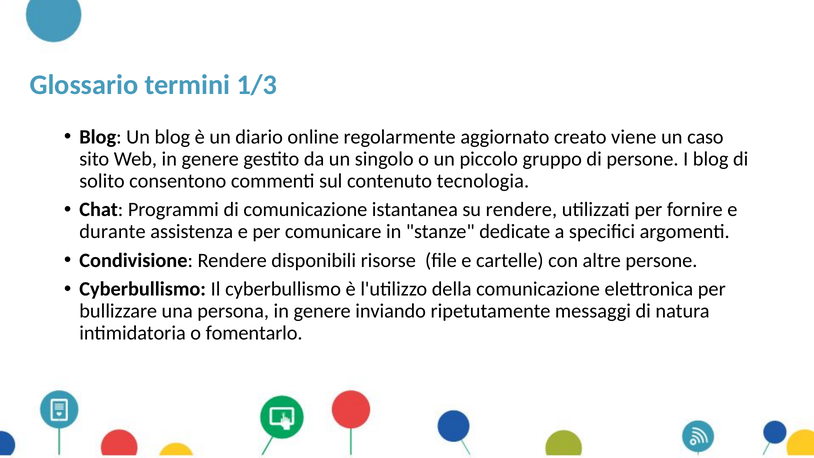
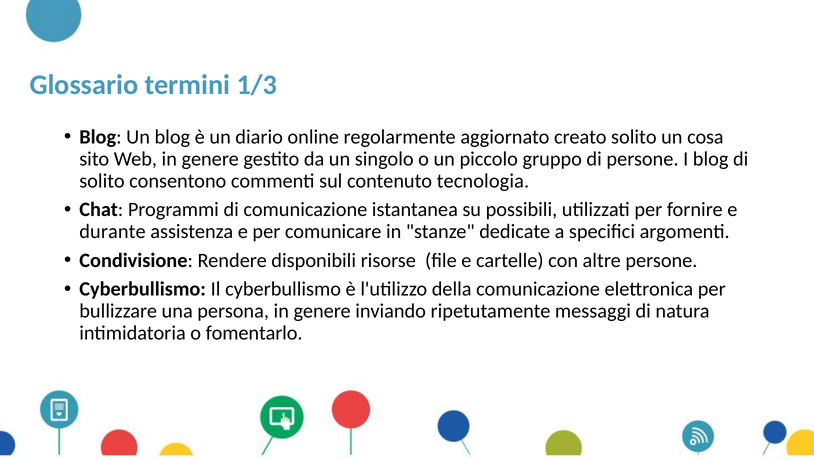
creato viene: viene -> solito (634, 137)
caso: caso -> cosa (705, 137)
su rendere: rendere -> possibili (521, 210)
